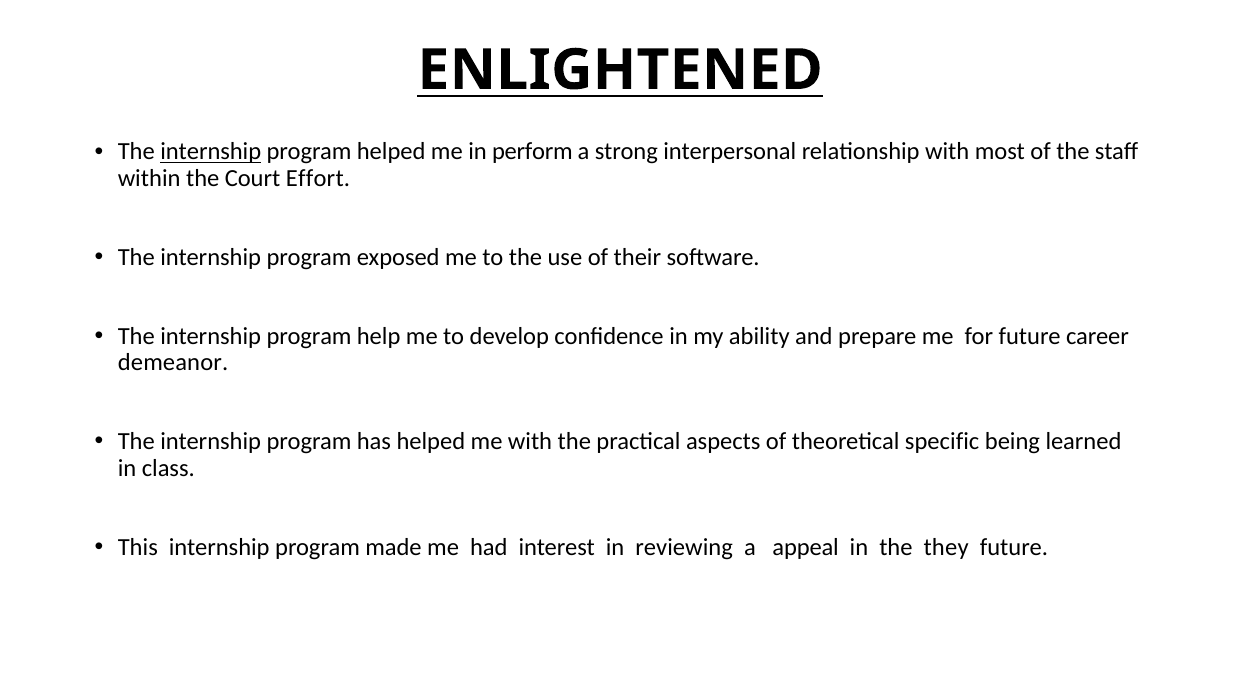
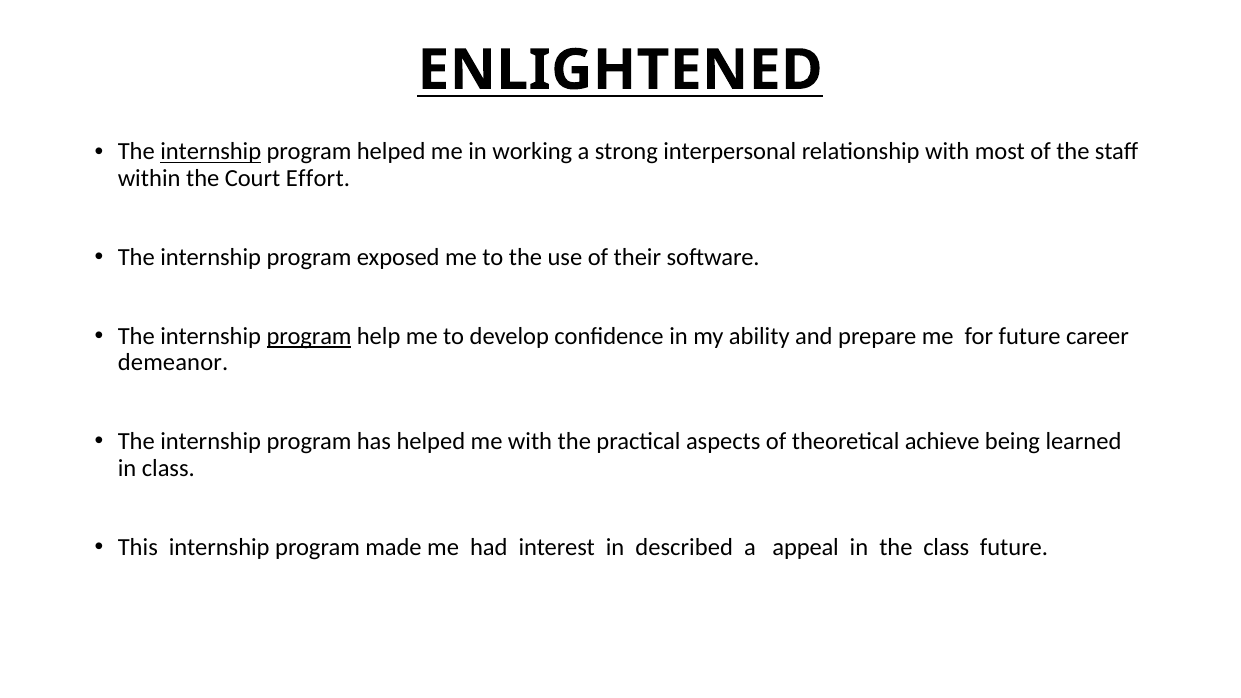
perform: perform -> working (532, 152)
program underline: none -> present (309, 336)
specific: specific -> achieve (942, 442)
reviewing: reviewing -> described (684, 547)
the they: they -> class (946, 547)
